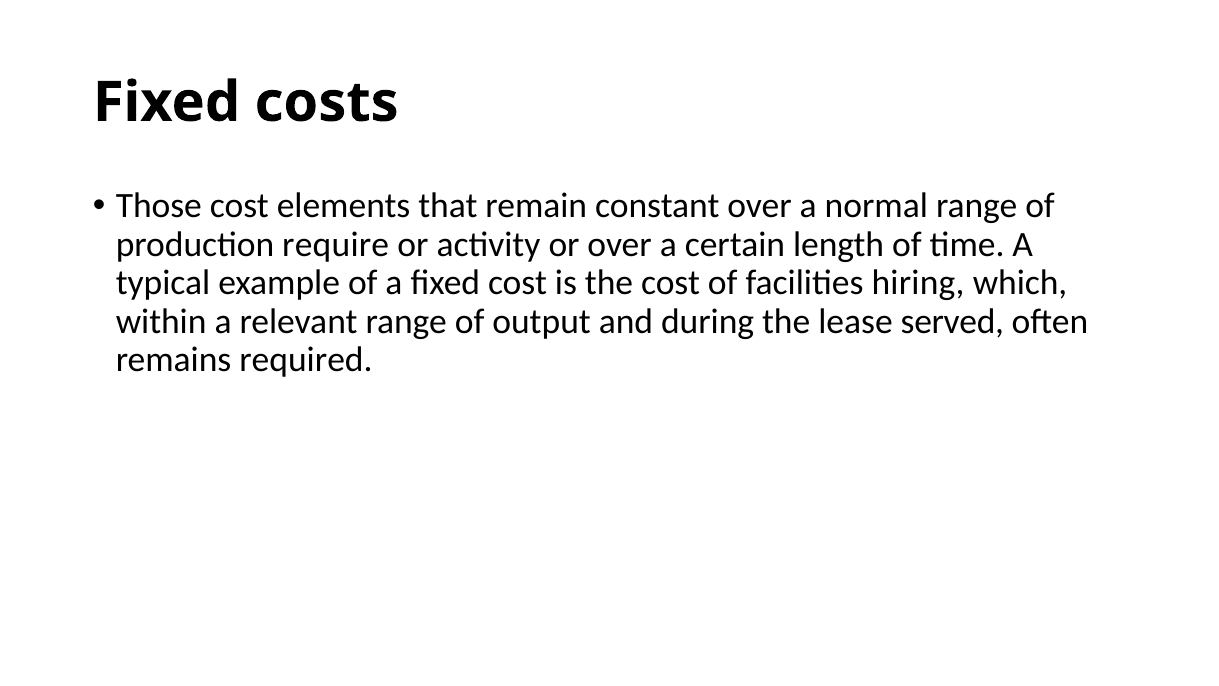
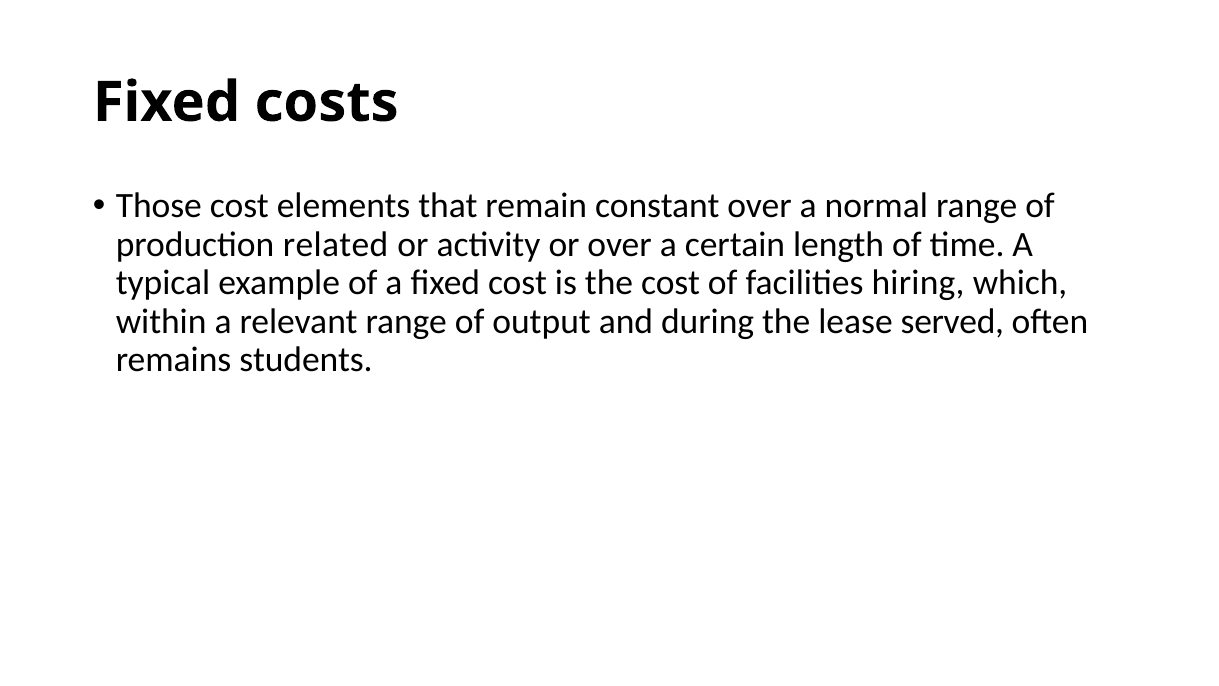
require: require -> related (336, 245)
required: required -> students (306, 360)
